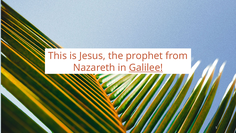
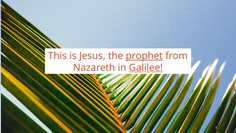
prophet underline: none -> present (144, 56)
